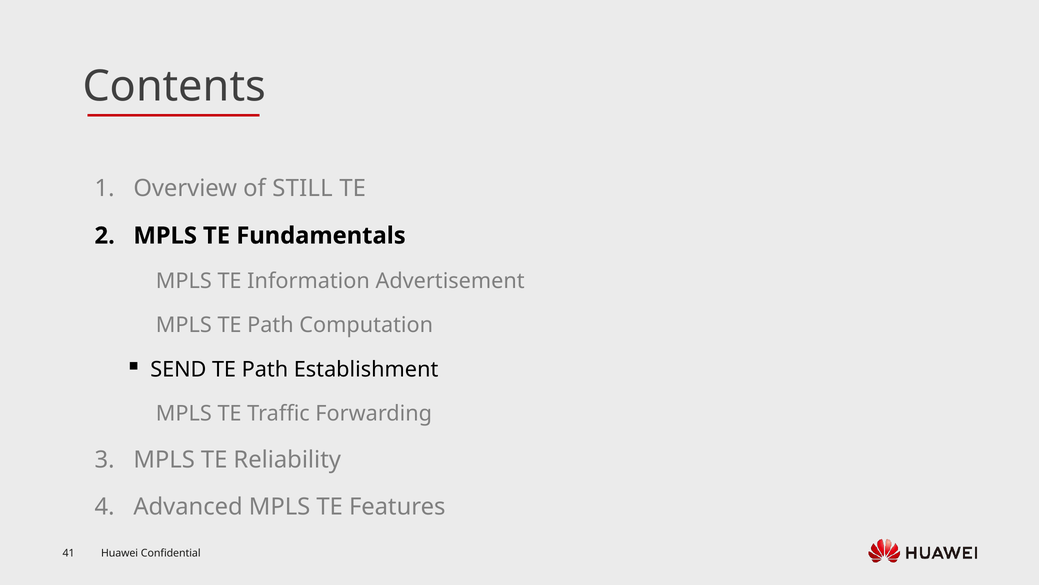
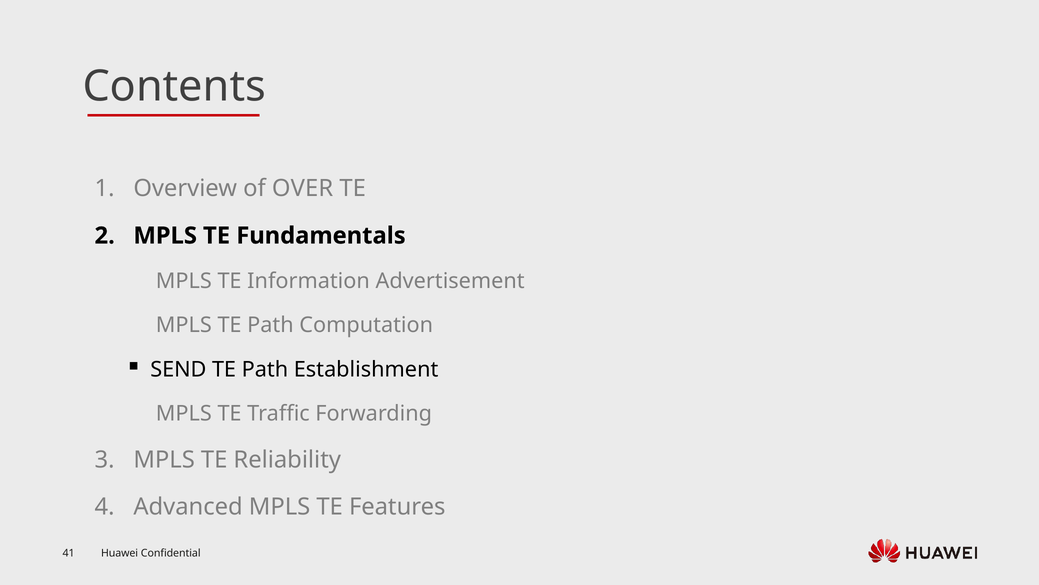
STILL: STILL -> OVER (303, 188)
